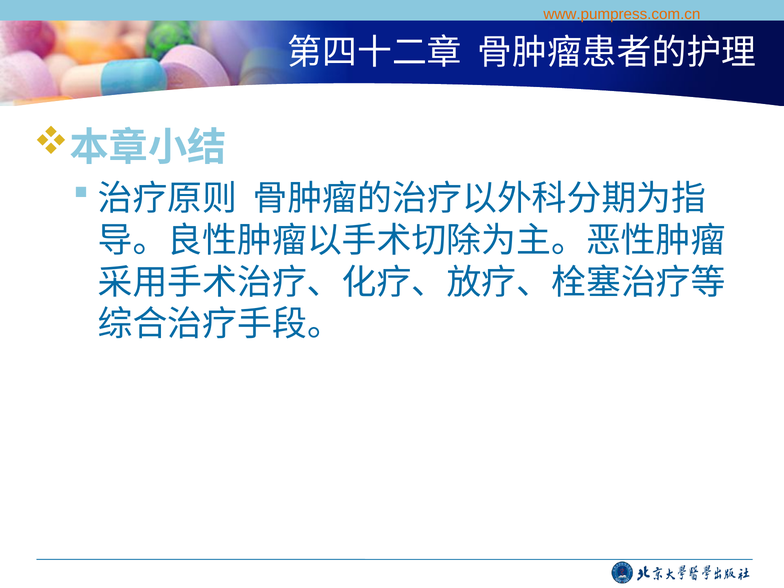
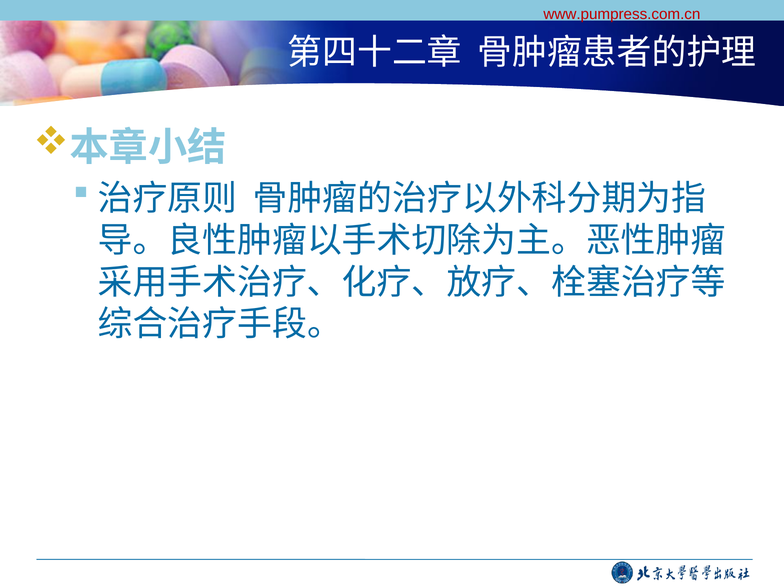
www.pumpress.com.cn colour: orange -> red (622, 14)
